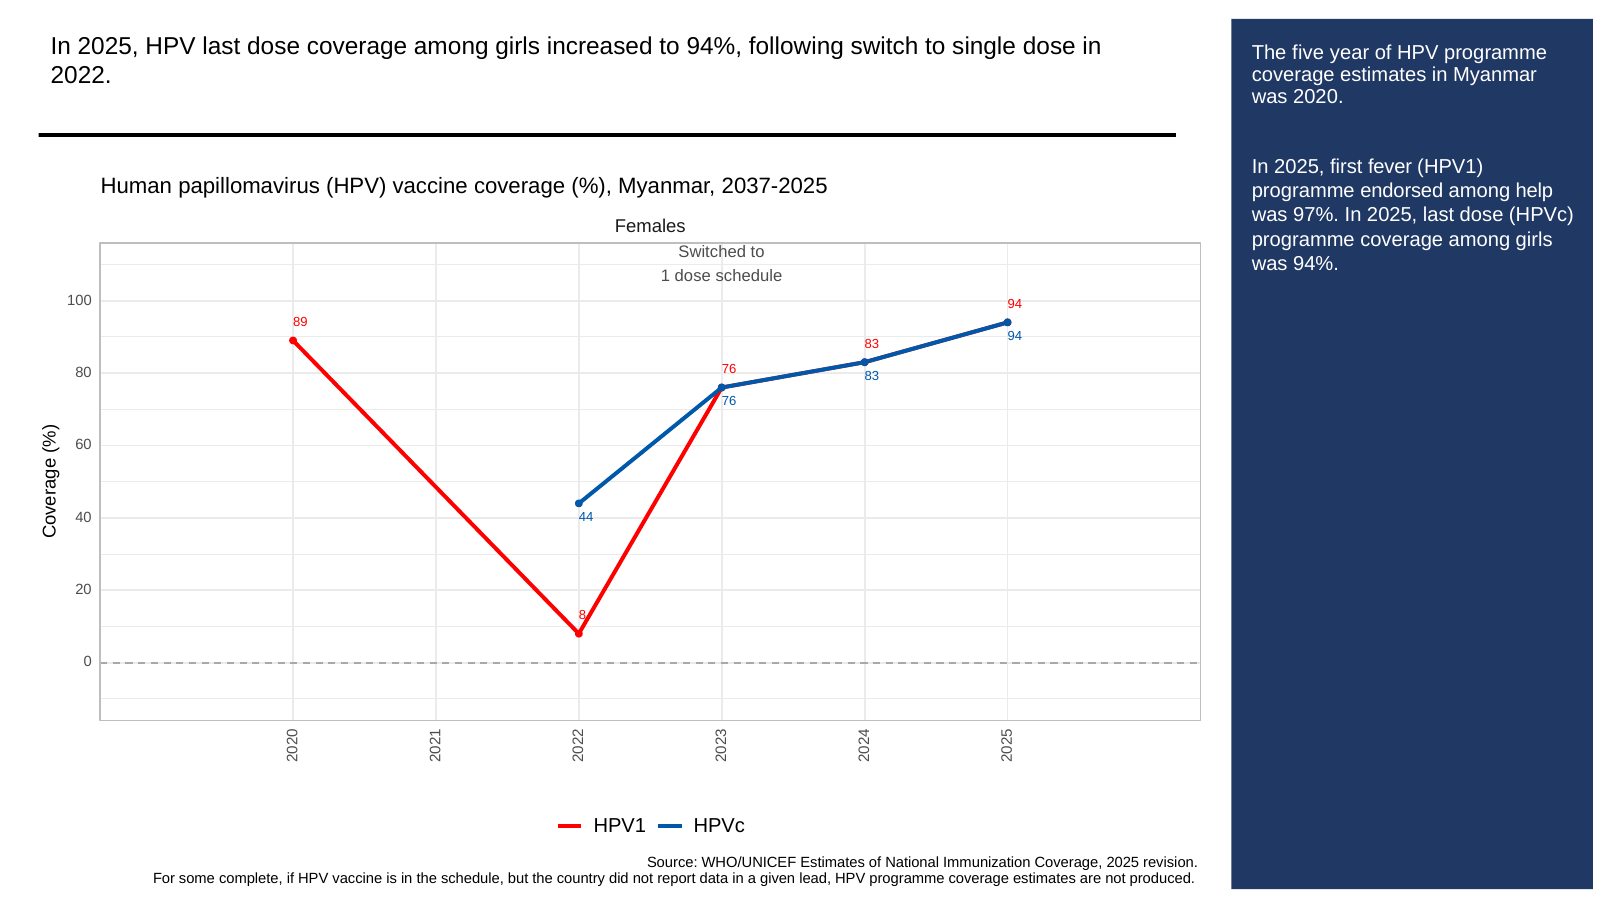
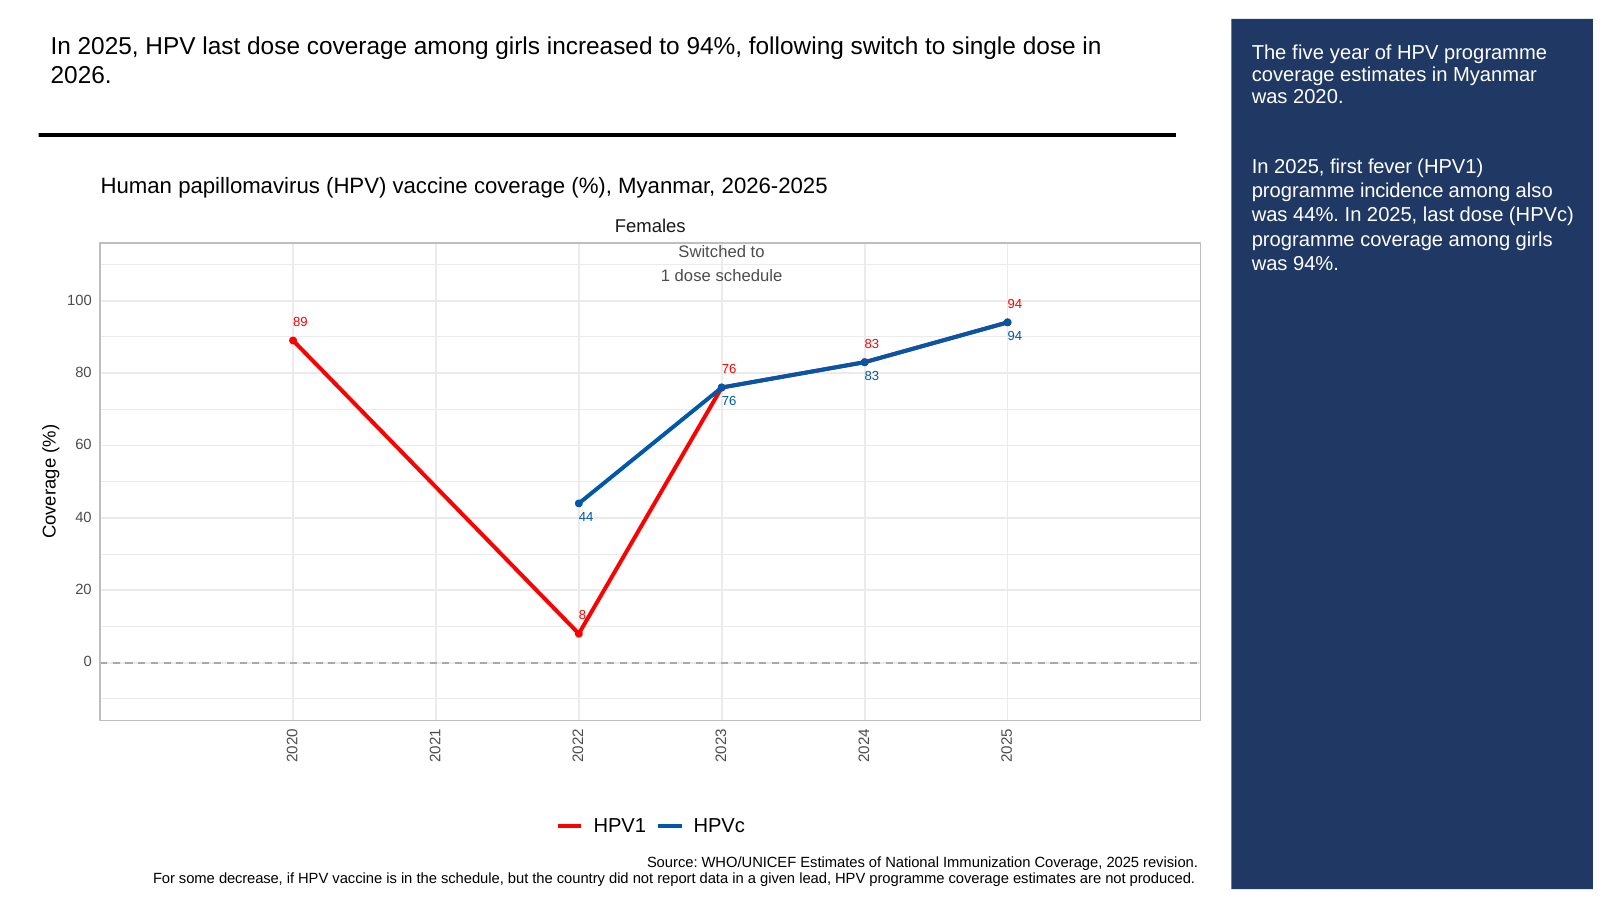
2022: 2022 -> 2026 (81, 76)
2037-2025: 2037-2025 -> 2026-2025 (775, 186)
endorsed: endorsed -> incidence (1402, 191)
help: help -> also (1534, 191)
97%: 97% -> 44% (1316, 215)
complete: complete -> decrease (251, 878)
